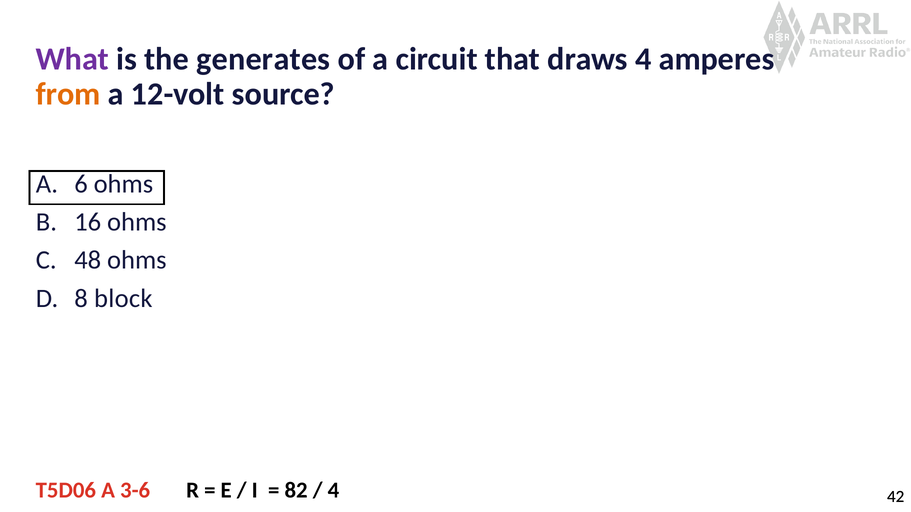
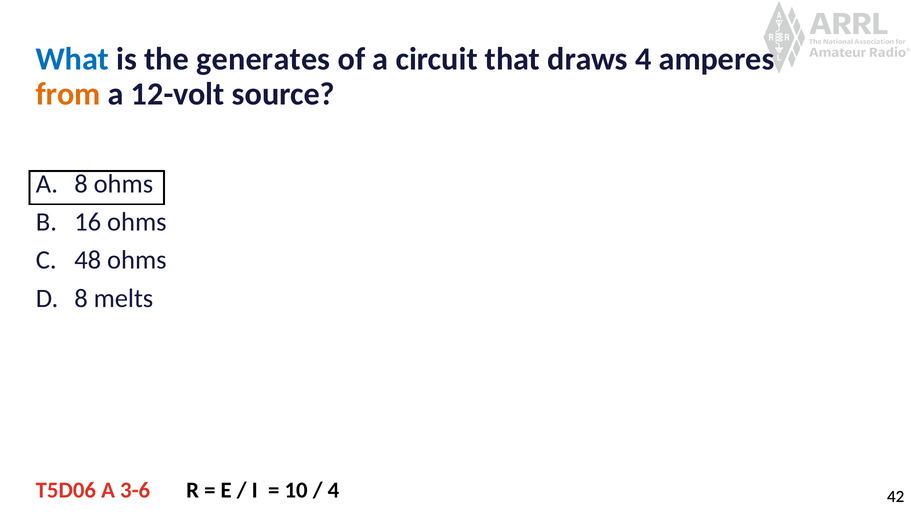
What colour: purple -> blue (72, 59)
A 6: 6 -> 8 (81, 184)
block: block -> melts (123, 299)
82: 82 -> 10 (296, 491)
